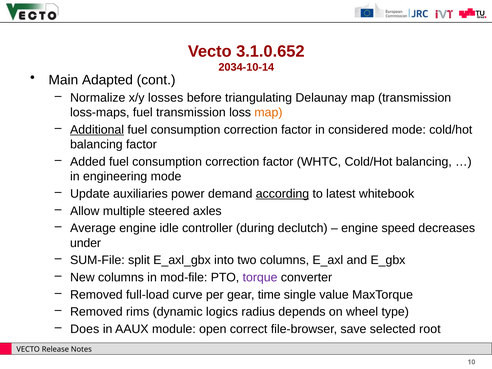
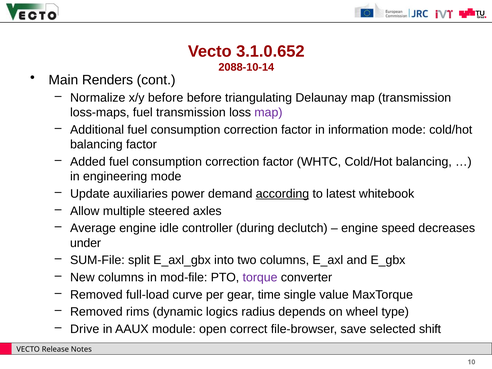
2034-10-14: 2034-10-14 -> 2088-10-14 (246, 67)
Adapted: Adapted -> Renders (108, 80)
x/y losses: losses -> before (166, 98)
map colour: orange -> purple (268, 113)
Additional underline: present -> none (97, 130)
considered: considered -> information (358, 130)
Does: Does -> Drive (85, 329)
root: root -> shift (430, 329)
